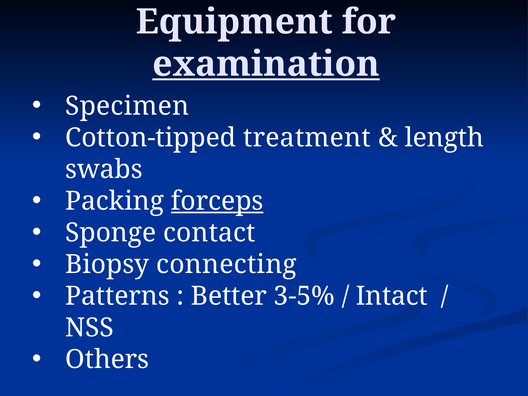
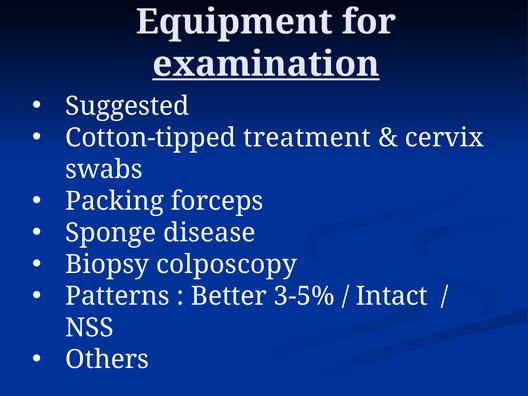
Specimen: Specimen -> Suggested (127, 106)
length: length -> cervix (444, 138)
forceps underline: present -> none (217, 201)
contact: contact -> disease (209, 233)
connecting: connecting -> colposcopy (227, 264)
